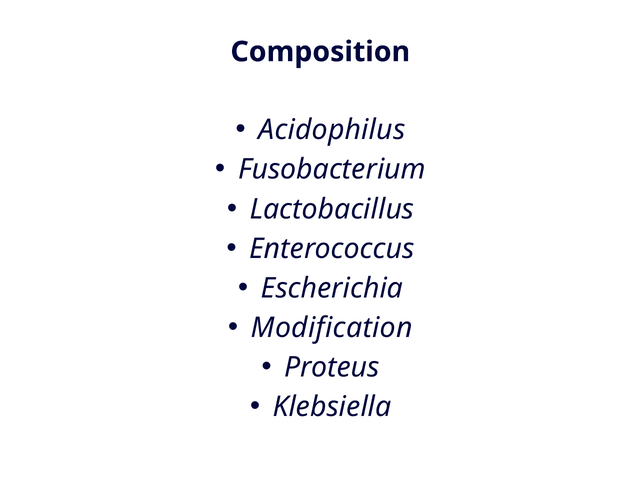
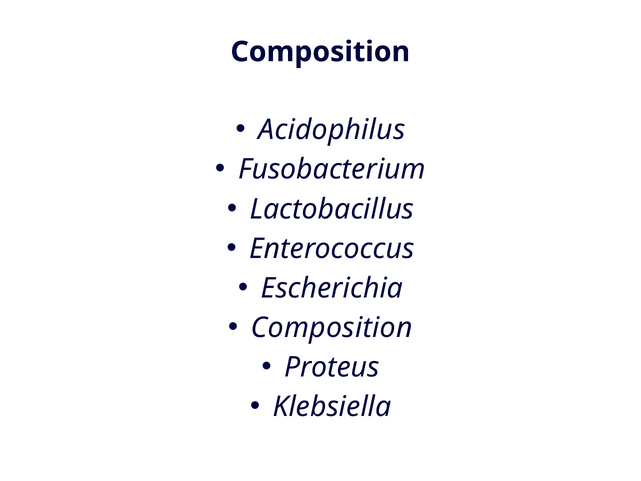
Modification: Modification -> Composition (332, 328)
